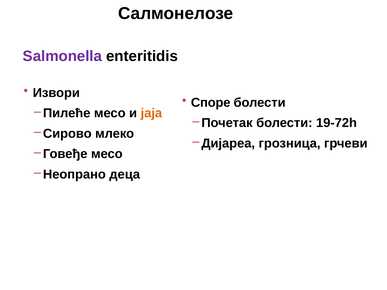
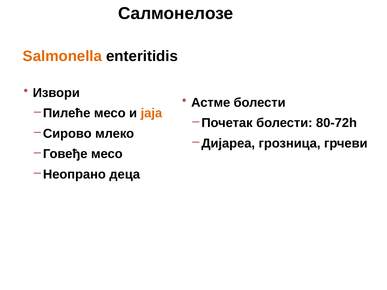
Salmonella colour: purple -> orange (62, 56)
Споре: Споре -> Астме (211, 103)
19-72h: 19-72h -> 80-72h (336, 123)
